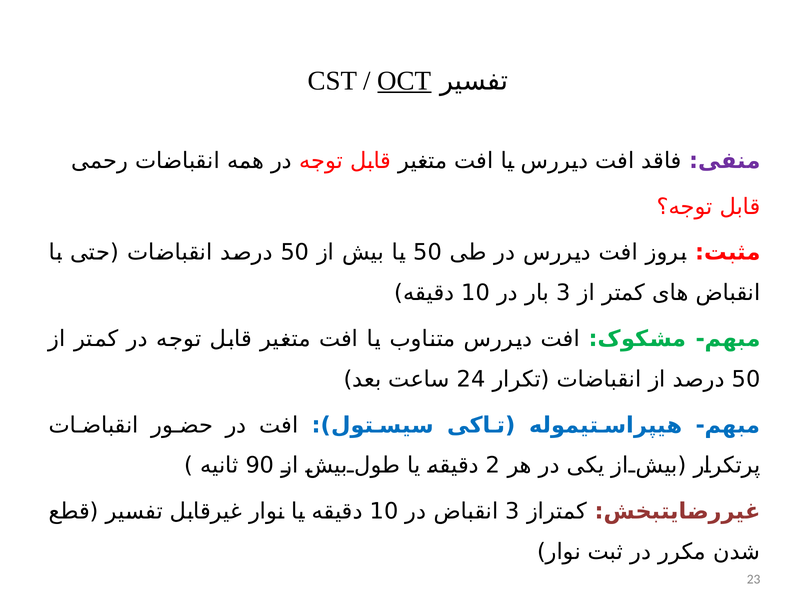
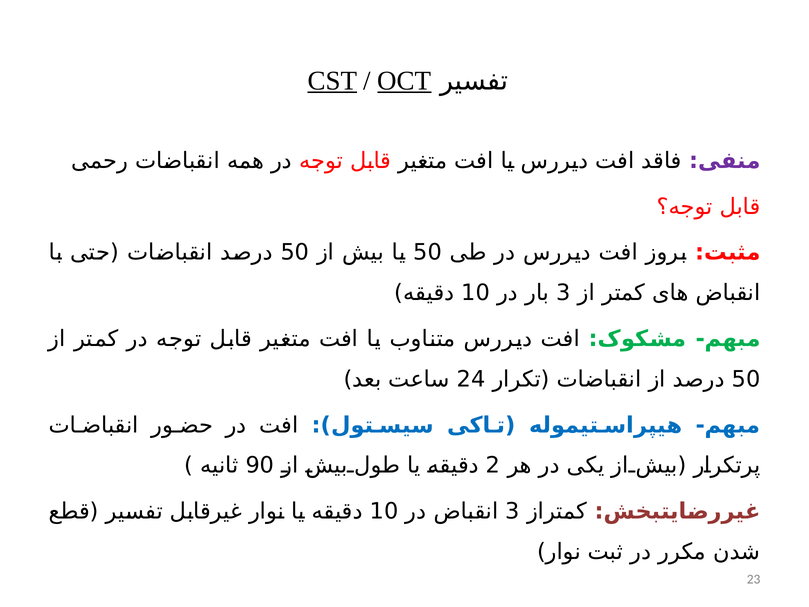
CST underline: none -> present (332, 81)
